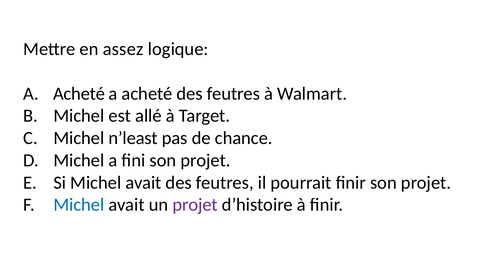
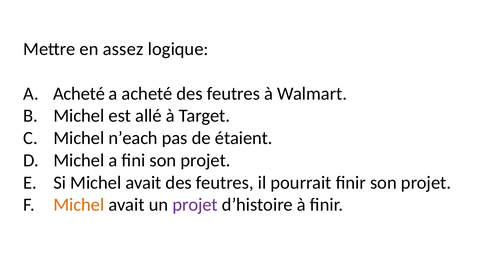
n’least: n’least -> n’each (133, 138)
chance: chance -> étaient (244, 138)
Michel colour: blue -> orange (79, 205)
